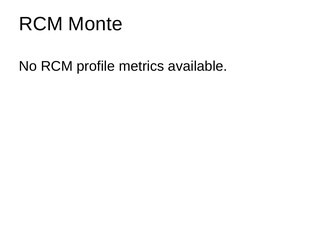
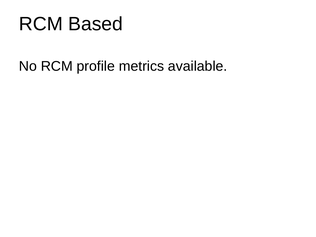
Monte: Monte -> Based (96, 24)
